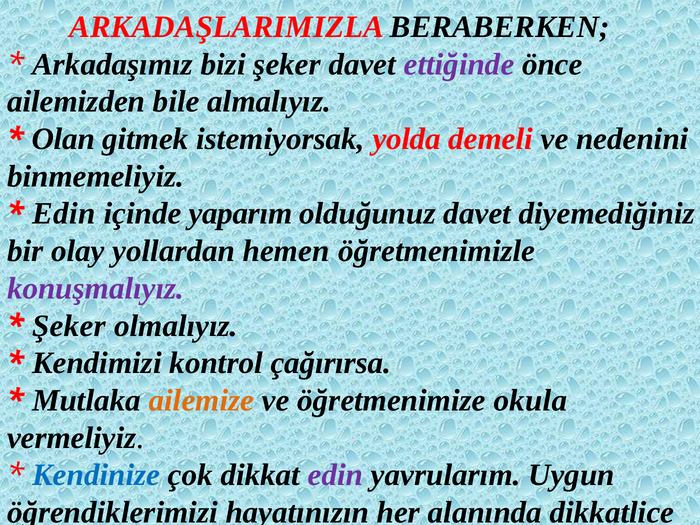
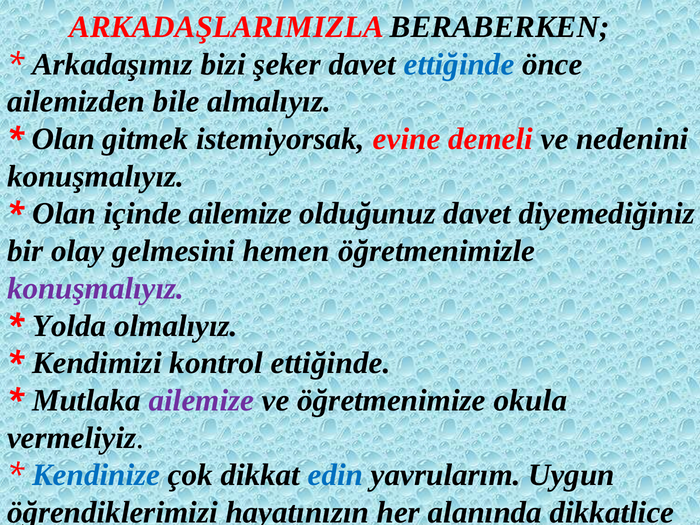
ettiğinde colour: purple -> blue (459, 64)
yolda: yolda -> evine (407, 139)
binmemeliyiz: binmemeliyiz -> konuşmalıyız (96, 176)
Edin: Edin -> Olan (64, 214)
içinde yaparım: yaparım -> ailemize (240, 214)
yollardan: yollardan -> gelmesini (174, 251)
Şeker: Şeker -> Yolda (69, 326)
kontrol çağırırsa: çağırırsa -> ettiğinde (331, 363)
ailemize colour: orange -> purple (201, 400)
edin colour: purple -> blue (335, 475)
